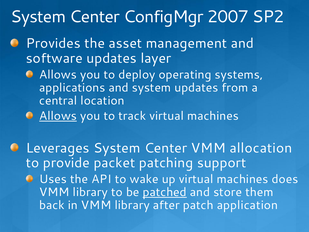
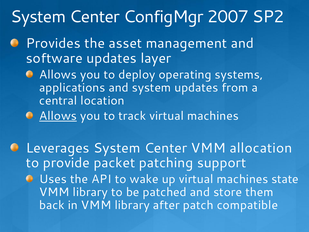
does: does -> state (285, 179)
patched underline: present -> none (165, 192)
application: application -> compatible (247, 205)
